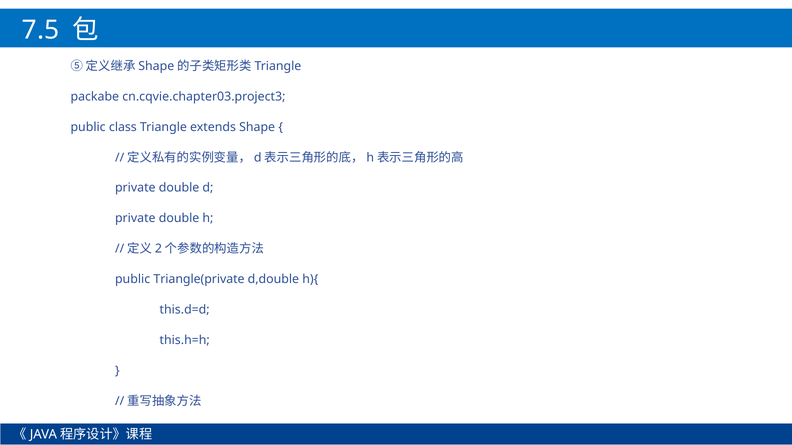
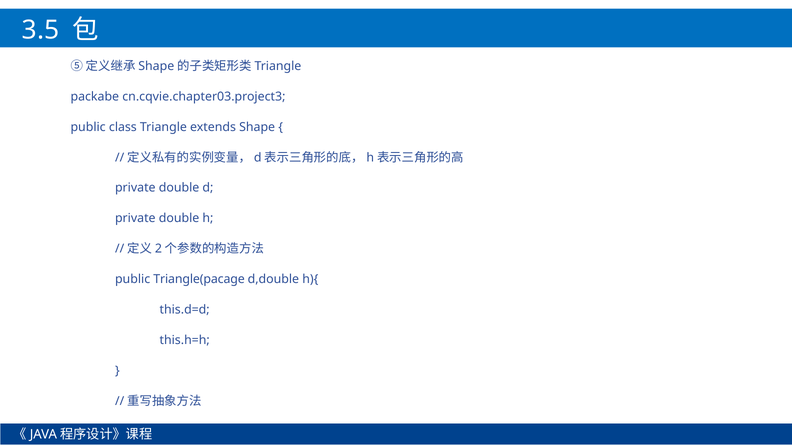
7.5: 7.5 -> 3.5 (41, 30)
Triangle(private: Triangle(private -> Triangle(pacage (199, 280)
